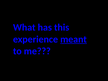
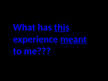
this underline: none -> present (62, 27)
